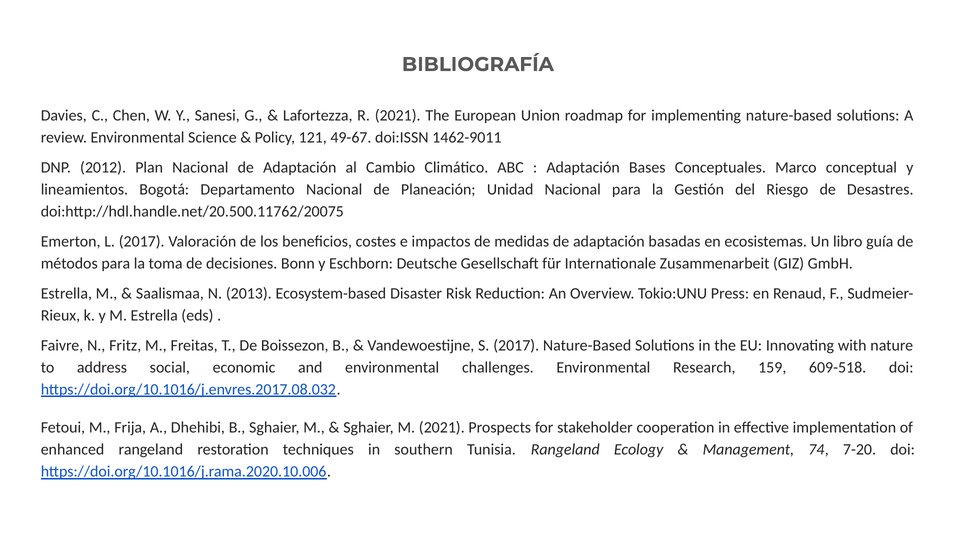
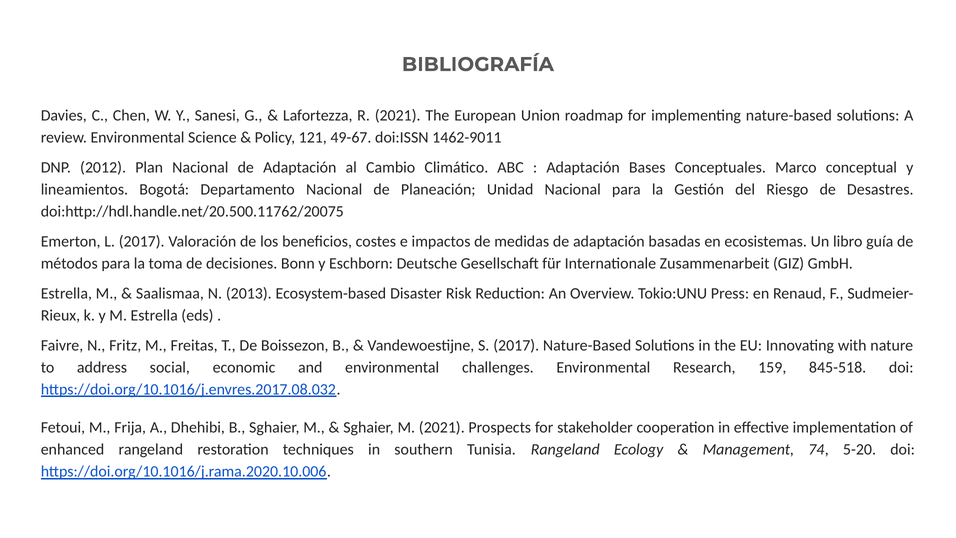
609-518: 609-518 -> 845-518 (838, 367)
7-20: 7-20 -> 5-20 (859, 449)
